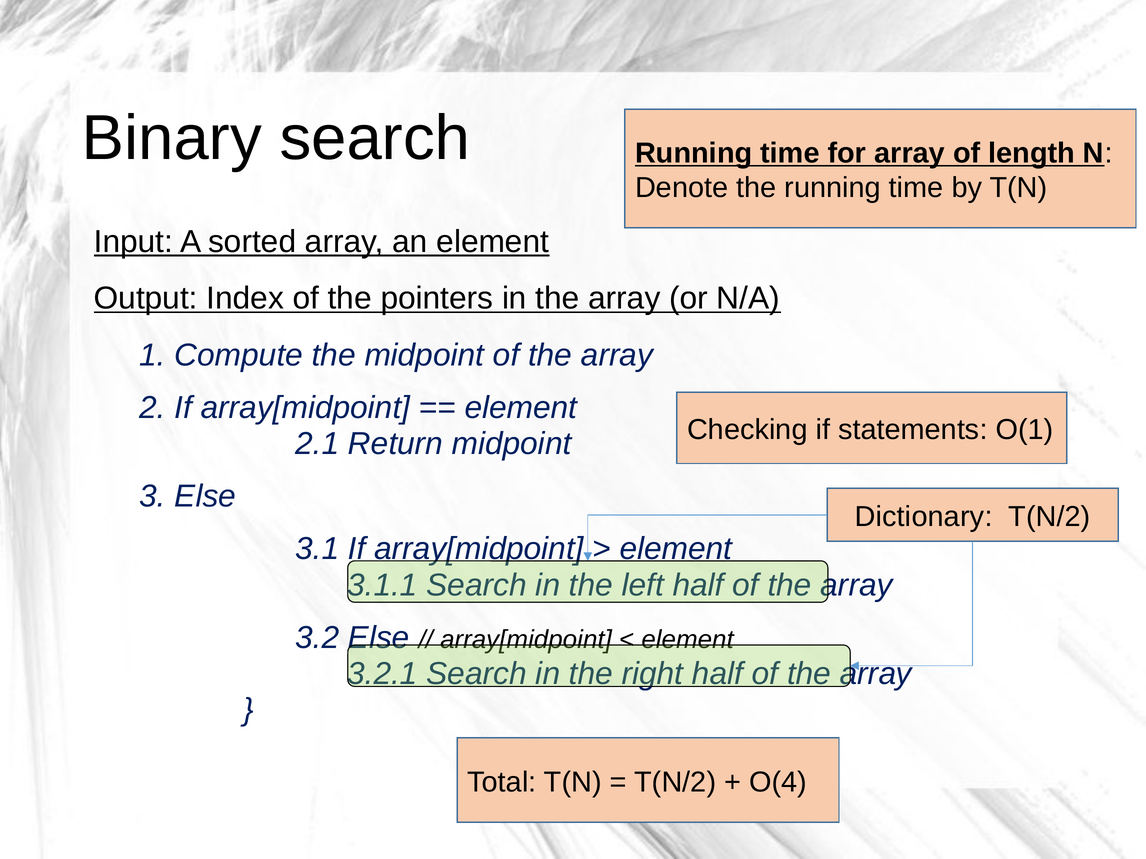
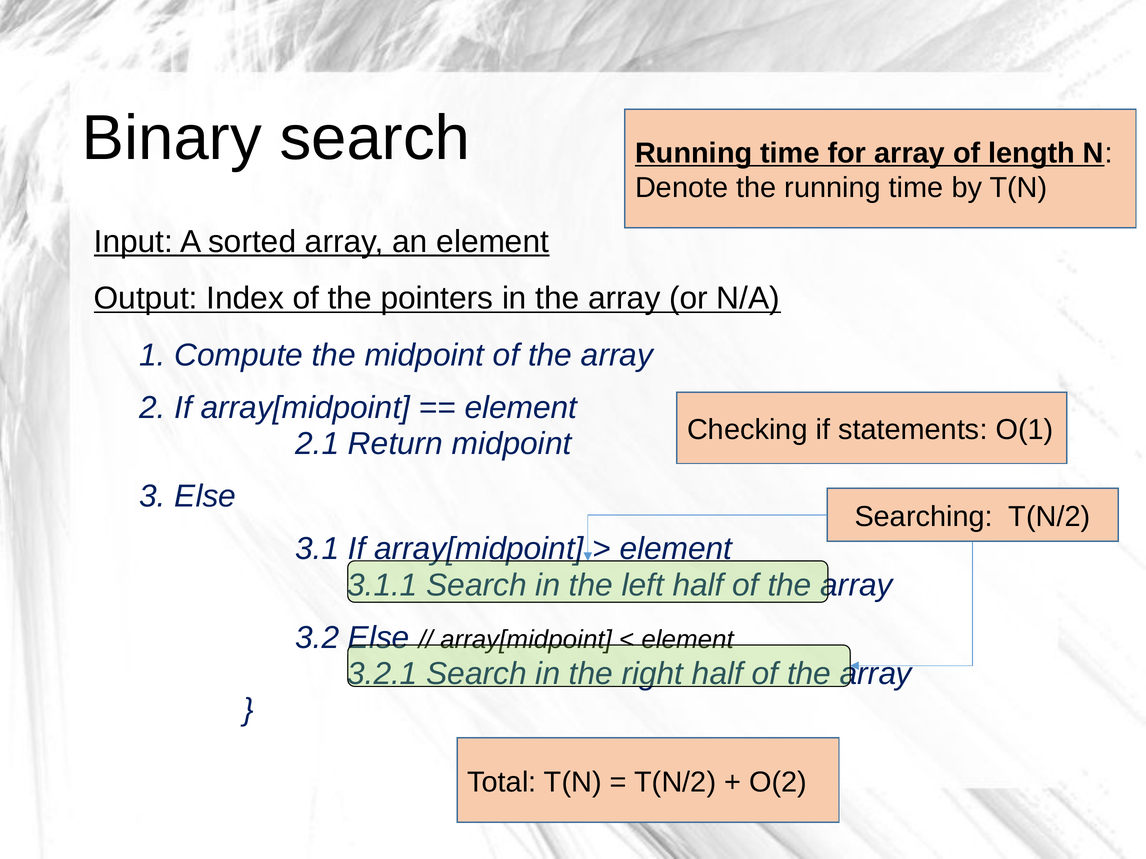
Dictionary: Dictionary -> Searching (924, 517)
O(4: O(4 -> O(2 (778, 782)
